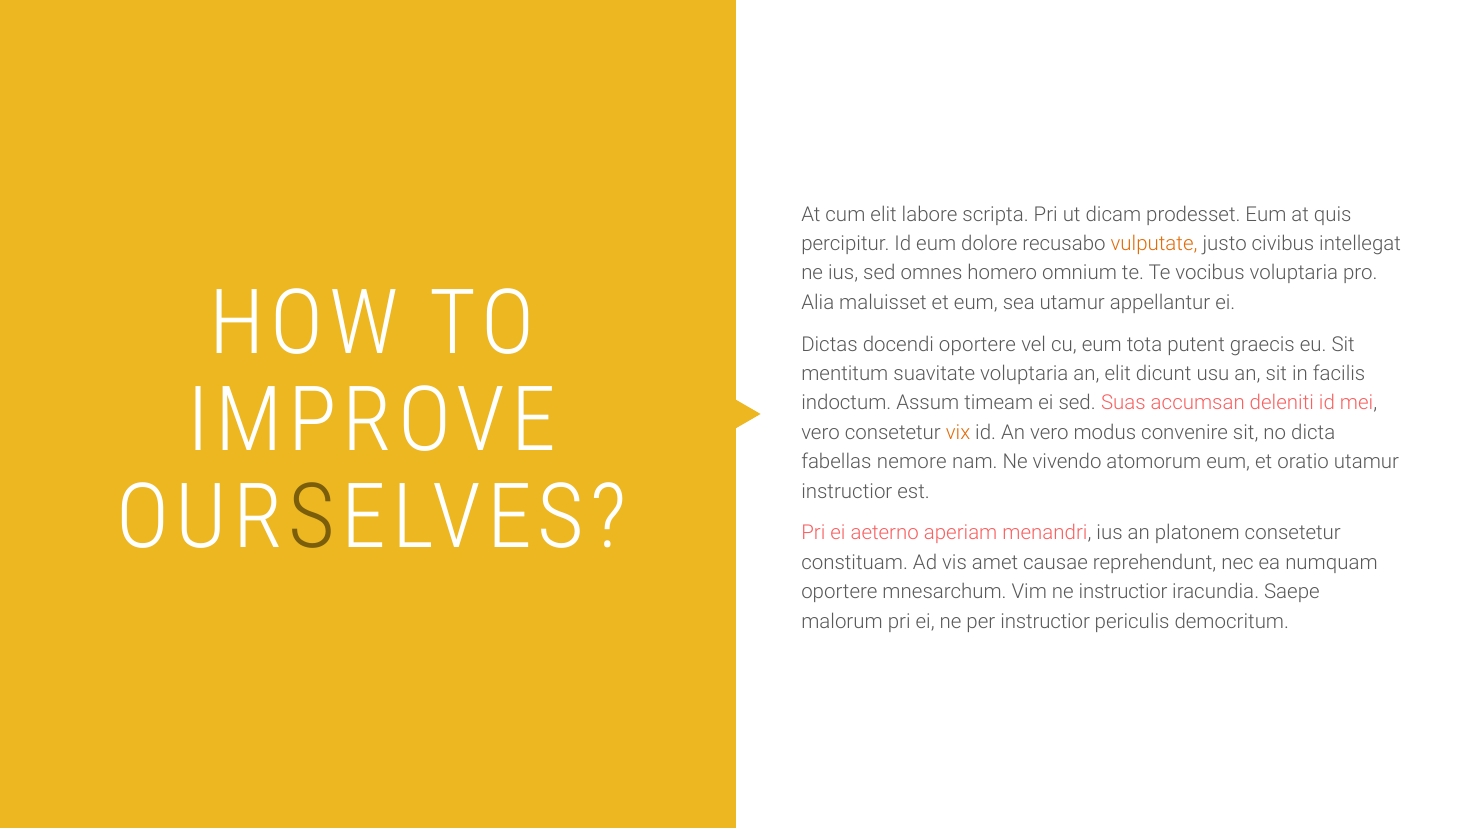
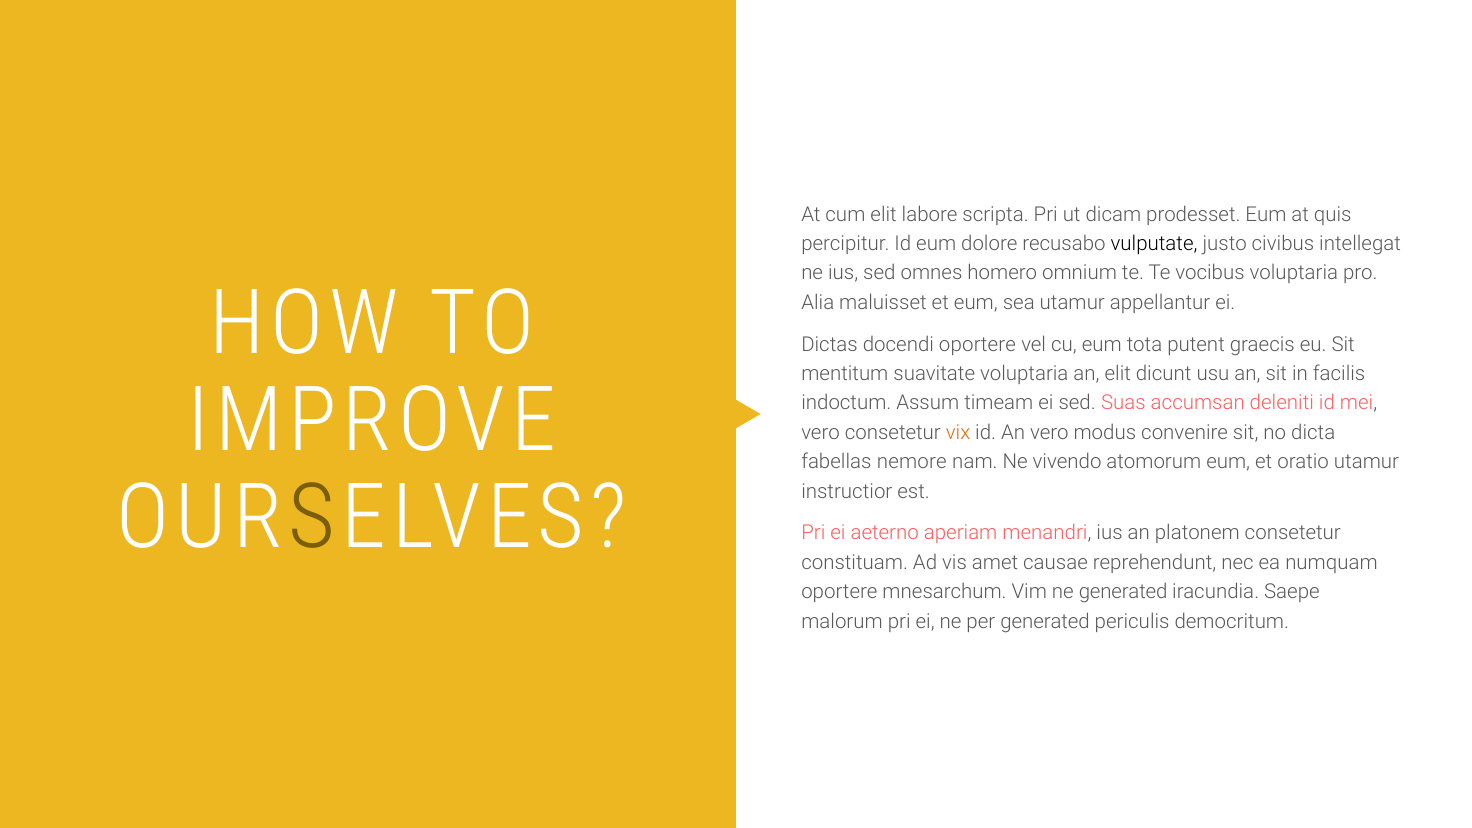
vulputate colour: orange -> black (1154, 244)
ne instructior: instructior -> generated (1123, 592)
per instructior: instructior -> generated (1045, 622)
